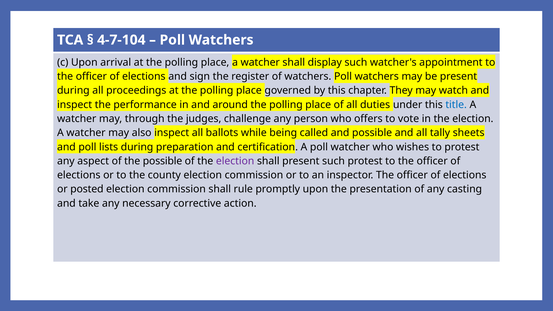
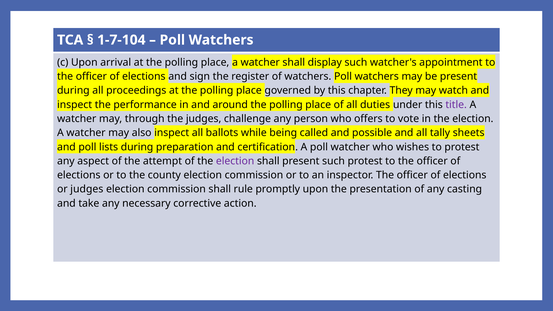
4-7-104: 4-7-104 -> 1-7-104 (121, 40)
title colour: blue -> purple (456, 105)
the possible: possible -> attempt (162, 161)
or posted: posted -> judges (87, 189)
